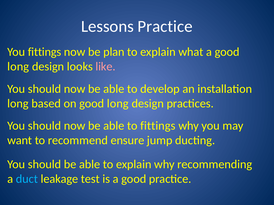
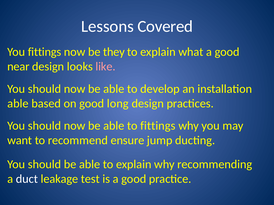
Lessons Practice: Practice -> Covered (165, 27)
plan: plan -> they (114, 52)
long: long -> near (18, 67)
long: long -> able (18, 104)
duct colour: light blue -> white (27, 179)
